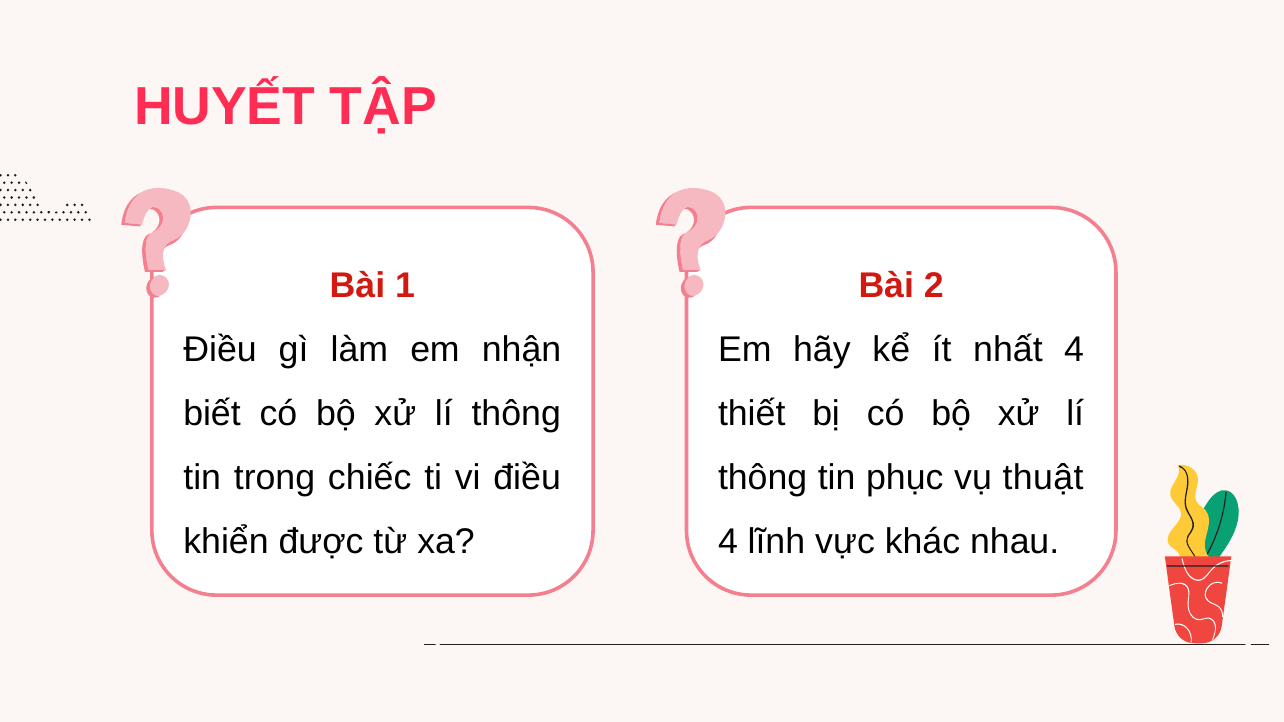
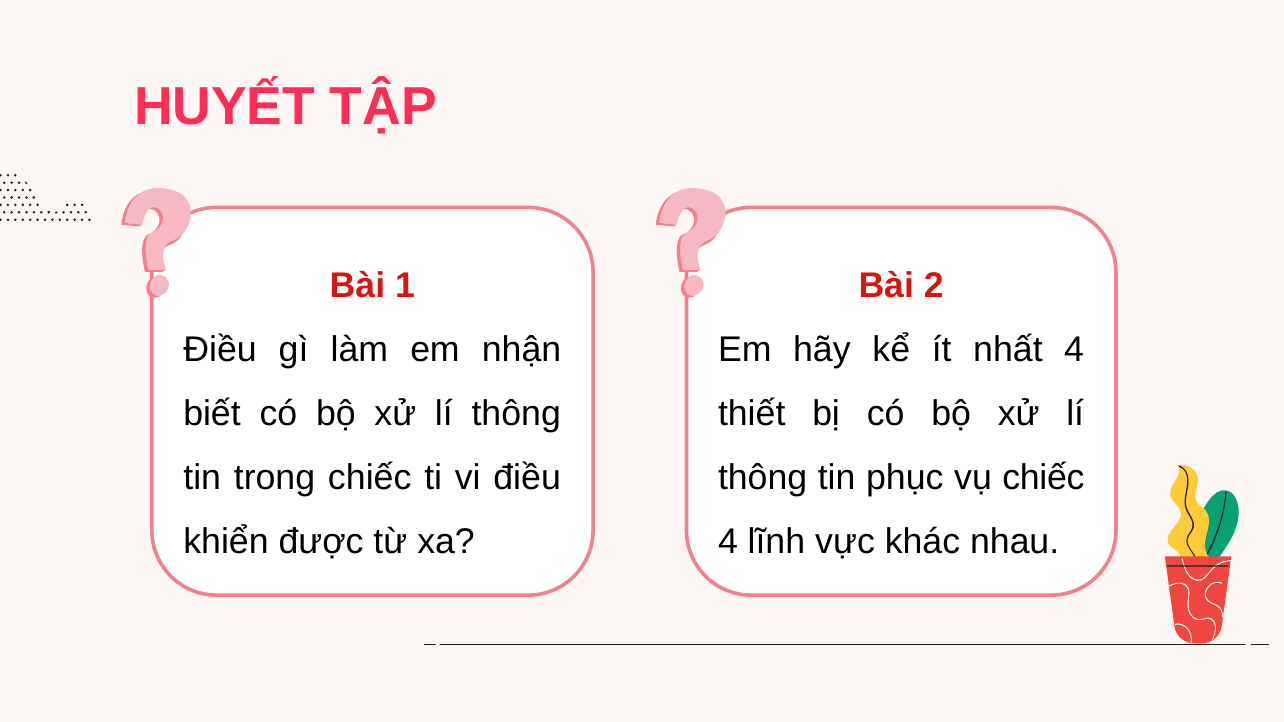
vụ thuật: thuật -> chiếc (1043, 478)
